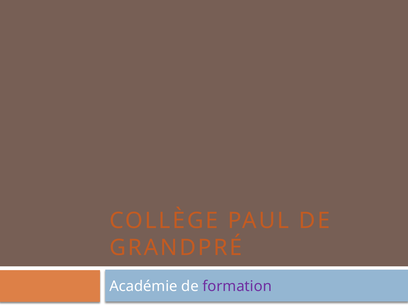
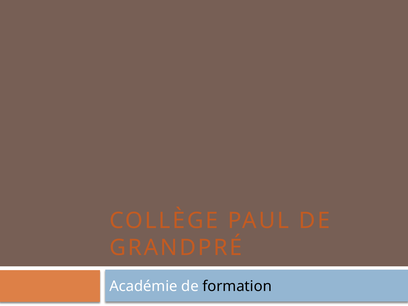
formation colour: purple -> black (237, 286)
